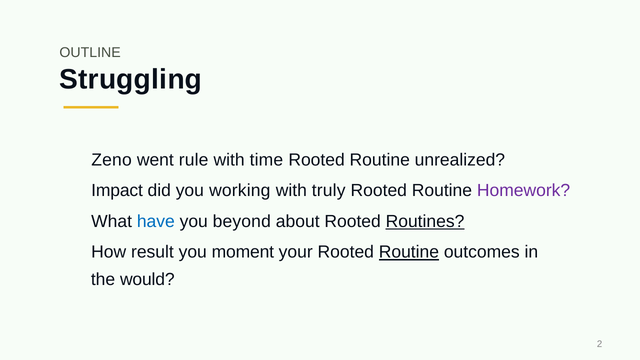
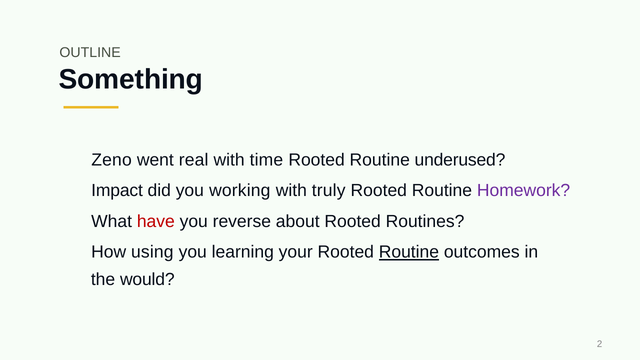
Struggling: Struggling -> Something (131, 79)
rule: rule -> real (194, 160)
unrealized: unrealized -> underused (460, 160)
have colour: blue -> red (156, 221)
beyond: beyond -> reverse (242, 221)
Routines underline: present -> none (425, 221)
result: result -> using (152, 252)
moment: moment -> learning (243, 252)
